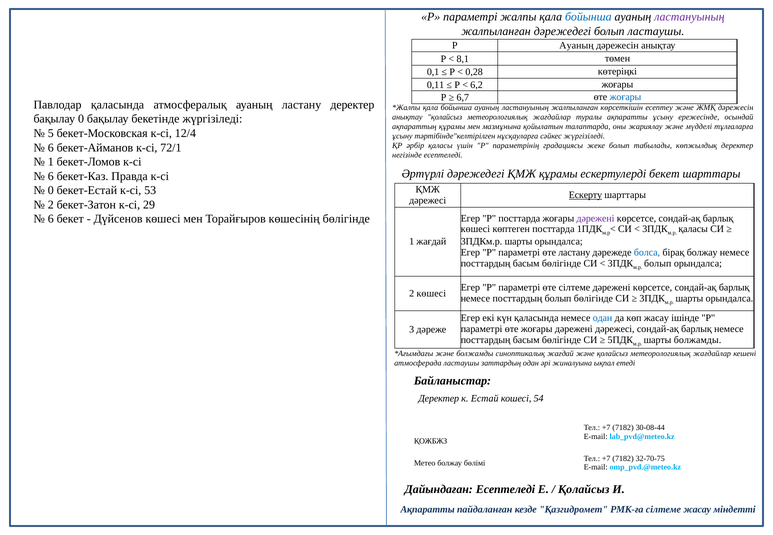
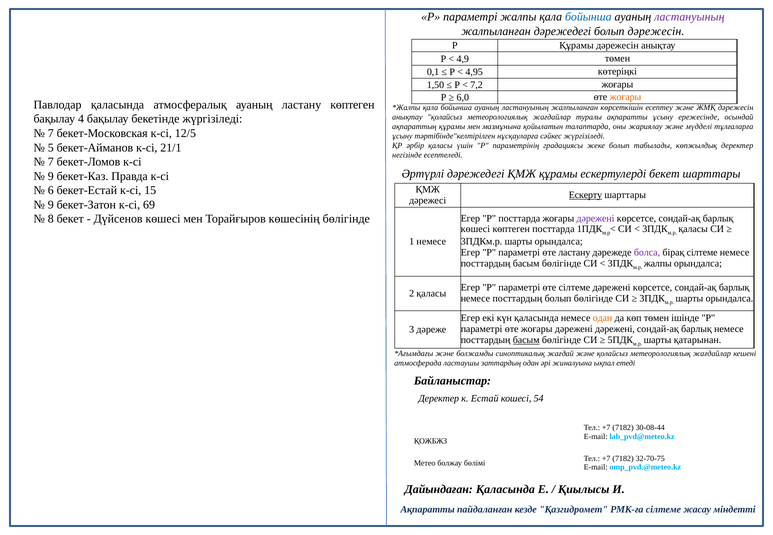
болып ластаушы: ластаушы -> дәрежесін (656, 31)
Р Ауаның: Ауаның -> Құрамы (577, 46)
8,1: 8,1 -> 4,9 (463, 59)
0,28: 0,28 -> 4,95 (474, 72)
0,11: 0,11 -> 1,50 (436, 85)
6,2: 6,2 -> 7,2 (477, 85)
6,7: 6,7 -> 6,0 (463, 98)
жоғары colour: blue -> orange (625, 97)
ластану деректер: деректер -> көптеген (352, 105)
бақылау 0: 0 -> 4 (81, 119)
5: 5 -> 7 (51, 133)
12/4: 12/4 -> 12/5 (185, 133)
6: 6 -> 5 (51, 148)
72/1: 72/1 -> 21/1 (171, 148)
1: 1 -> 7 (51, 162)
6: 6 -> 9 (51, 176)
0: 0 -> 6 (51, 190)
53: 53 -> 15 (150, 190)
2: 2 -> 9 (51, 205)
29: 29 -> 69 (149, 205)
6: 6 -> 8 (51, 219)
1 жағдай: жағдай -> немесе (431, 242)
болса colour: blue -> purple (647, 253)
бірақ болжау: болжау -> сілтеме (702, 253)
болып: болып -> жалпы (658, 264)
2 көшесі: көшесі -> қаласы (431, 294)
одан colour: blue -> orange (602, 318)
көп жасау: жасау -> төмен (656, 318)
дәрежені дәрежесі: дәрежесі -> дәрежені (615, 329)
басым underline: none -> present (526, 340)
шарты болжамды: болжамды -> қатарынан (698, 340)
Дайындаған Есептеледі: Есептеледі -> Қаласында (505, 490)
Қолайсыз: Қолайсыз -> Қиылысы (584, 490)
